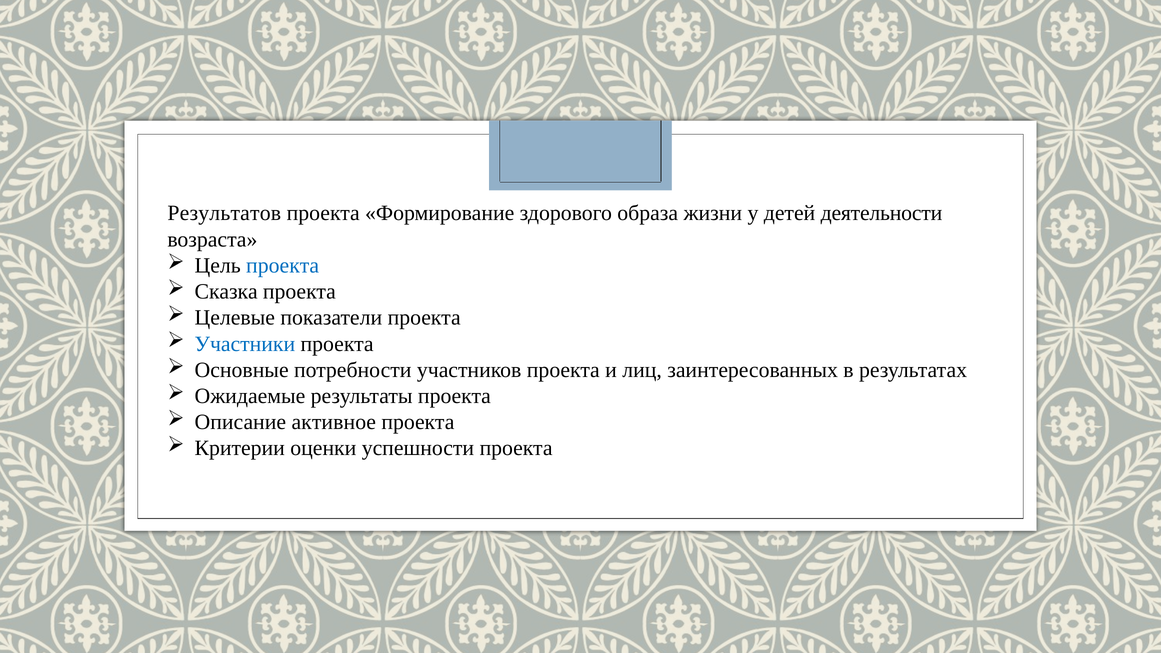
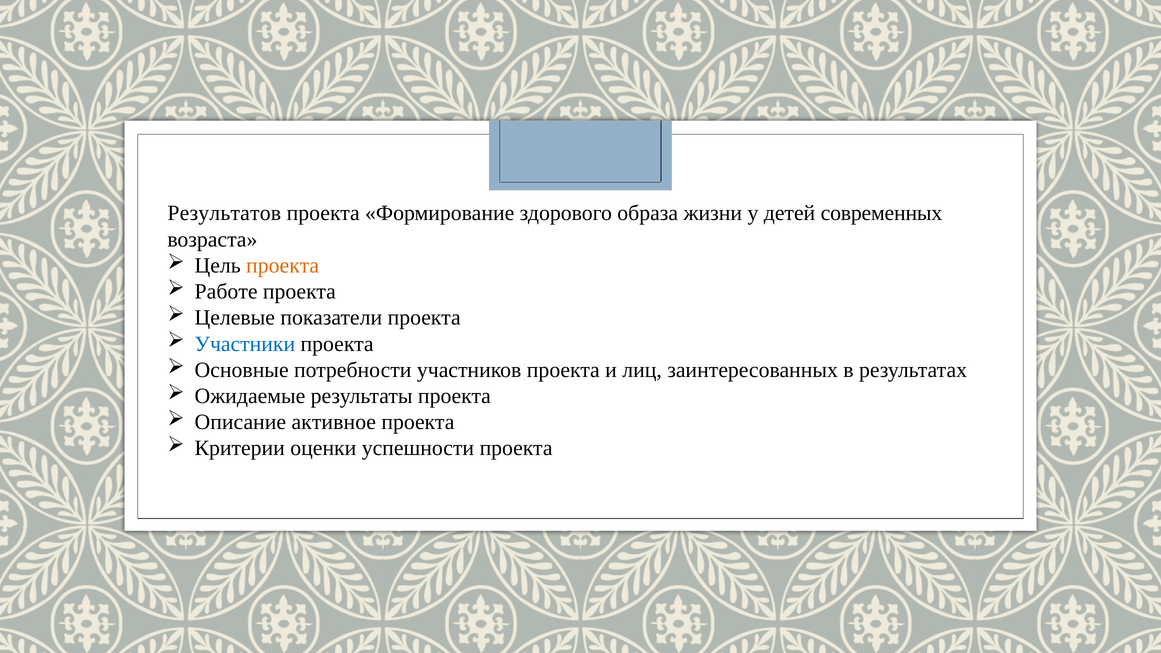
деятельности: деятельности -> современных (881, 213)
проекта colour: blue -> orange (283, 265)
Сказка: Сказка -> Работе (226, 292)
